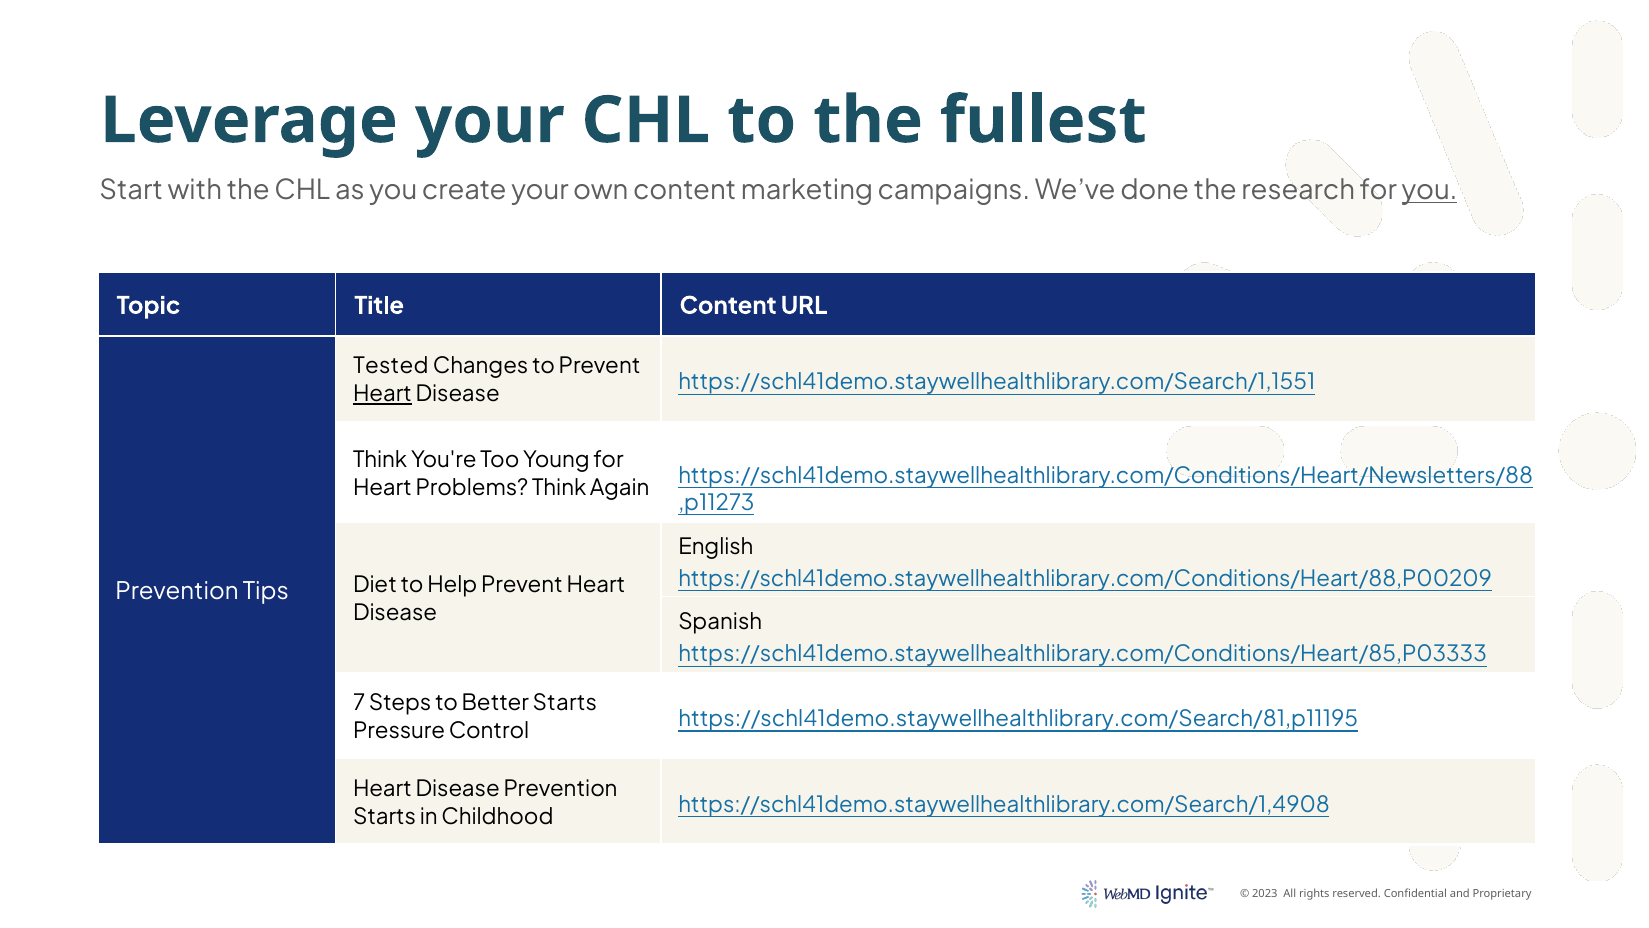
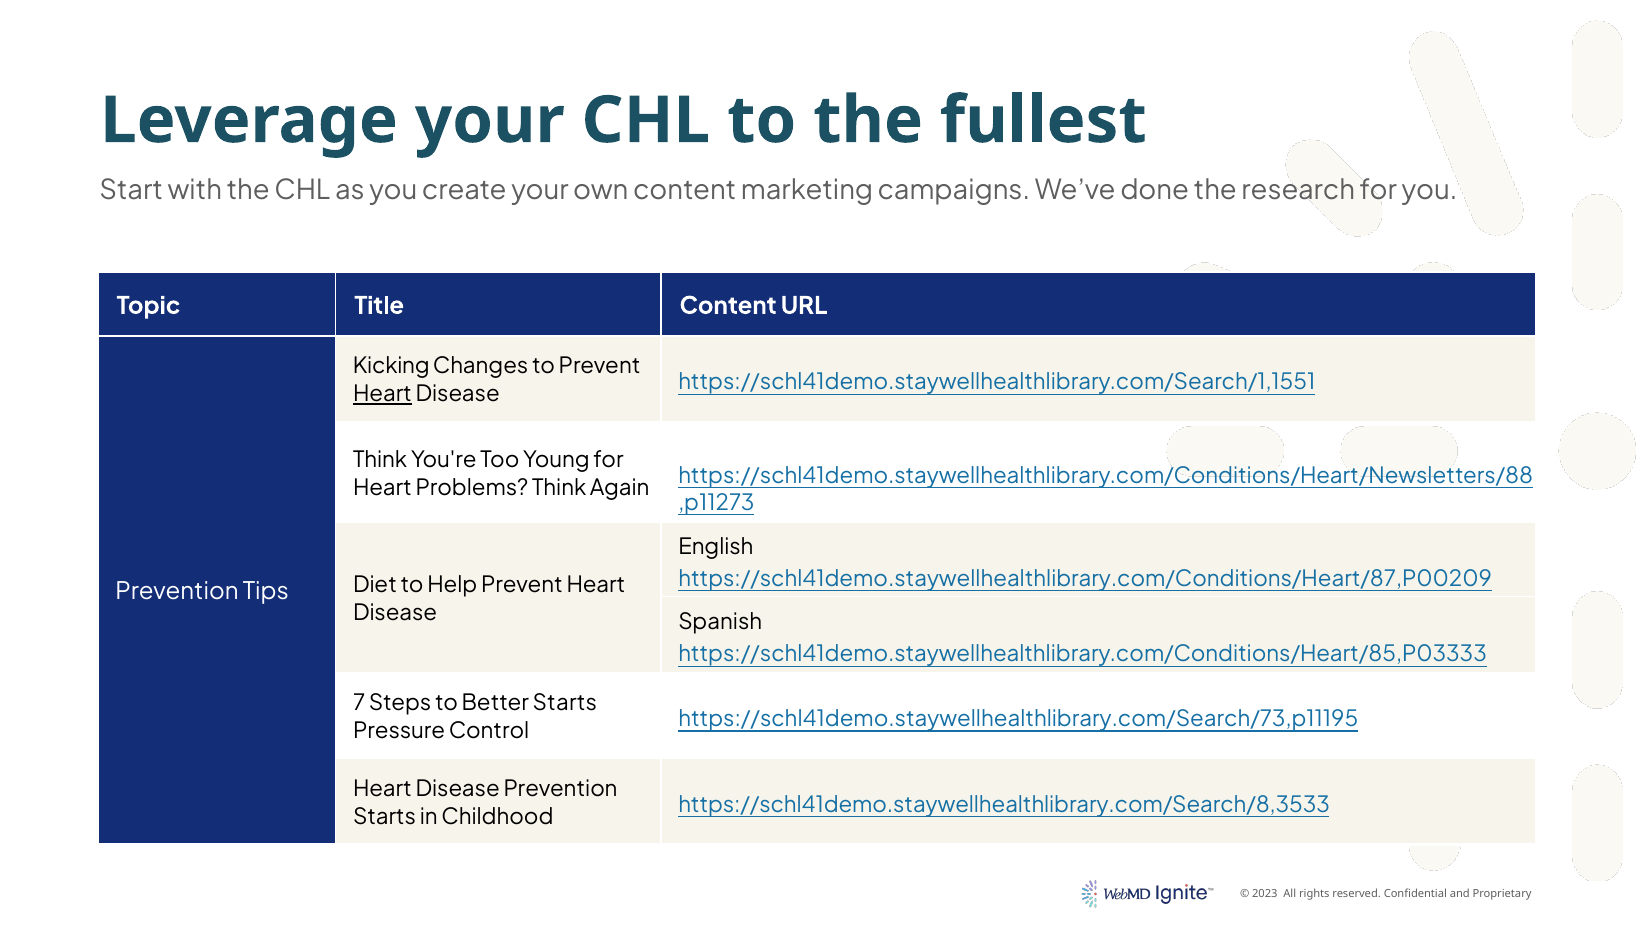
you underline: present -> none (1430, 191)
Tested: Tested -> Kicking (391, 366)
https://schl41demo.staywellhealthlibrary.com/Conditions/Heart/88,P00209: https://schl41demo.staywellhealthlibrary.com/Conditions/Heart/88,P00209 -> https://schl41demo.staywellhealthlibrary.com/Conditions/Heart/87,P00209 (1085, 579)
https://schl41demo.staywellhealthlibrary.com/Search/81,p11195: https://schl41demo.staywellhealthlibrary.com/Search/81,p11195 -> https://schl41demo.staywellhealthlibrary.com/Search/73,p11195 (1018, 719)
https://schl41demo.staywellhealthlibrary.com/Search/1,4908: https://schl41demo.staywellhealthlibrary.com/Search/1,4908 -> https://schl41demo.staywellhealthlibrary.com/Search/8,3533 (1004, 805)
